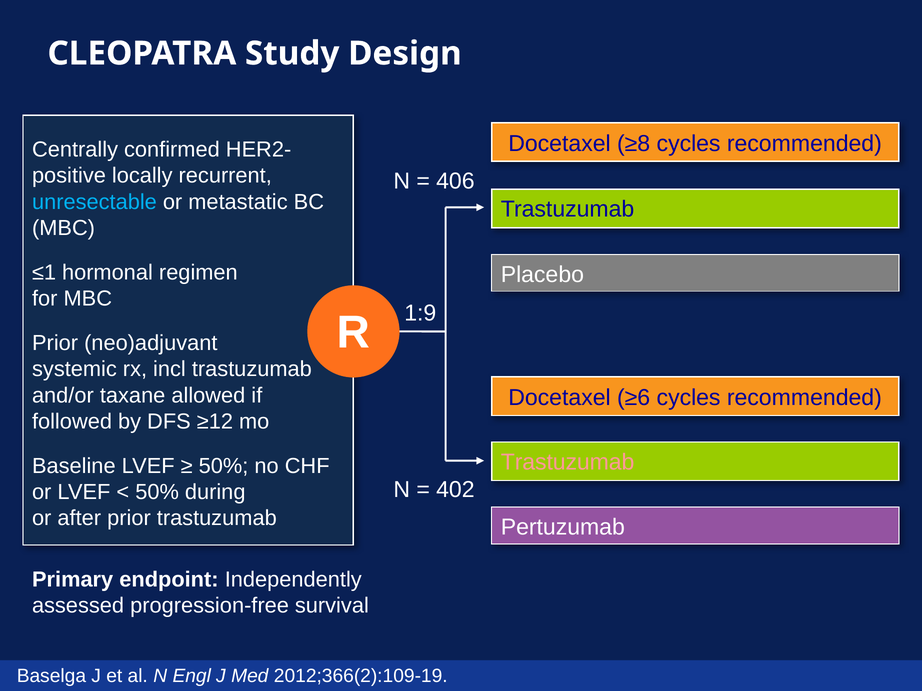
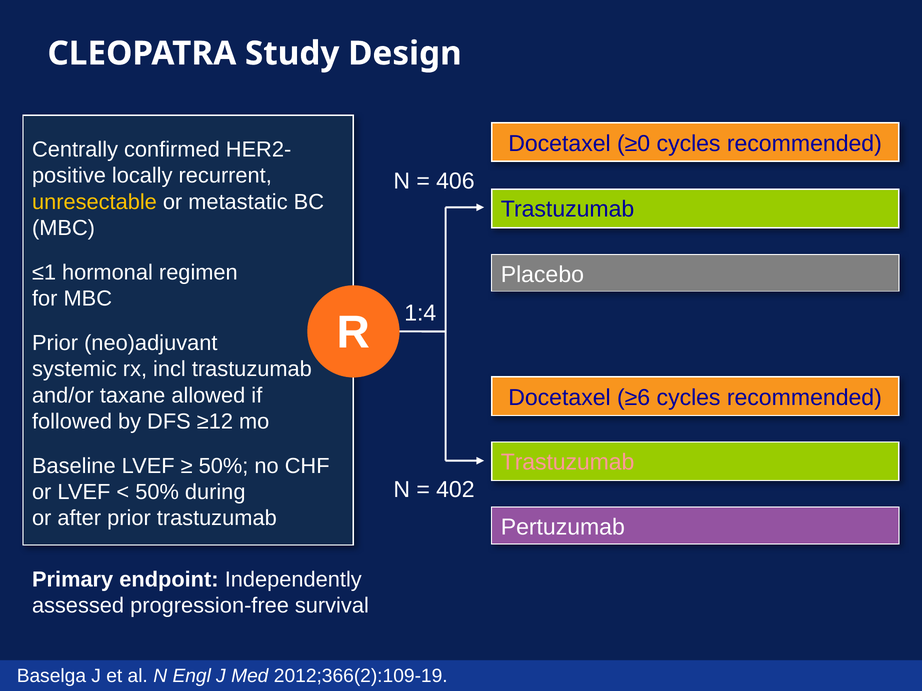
≥8: ≥8 -> ≥0 (634, 144)
unresectable colour: light blue -> yellow (94, 202)
1:9: 1:9 -> 1:4 (420, 313)
